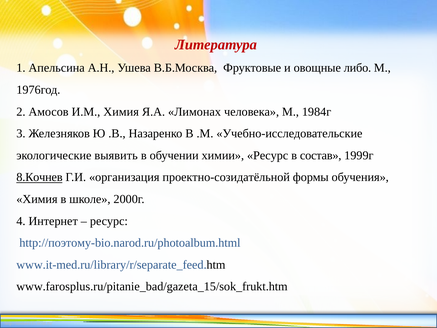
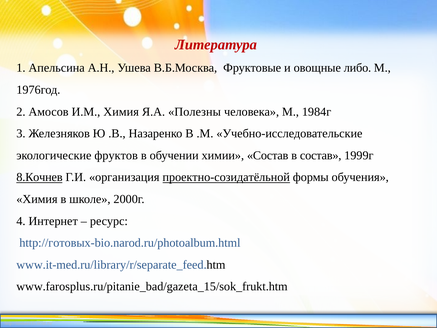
Лимонах: Лимонах -> Полезны (194, 112)
выявить: выявить -> фруктов (116, 155)
химии Ресурс: Ресурс -> Состав (268, 155)
проектно-созидатёльной underline: none -> present (226, 177)
http://поэтому-bio.narod.ru/photoalbum.html: http://поэтому-bio.narod.ru/photoalbum.html -> http://готовых-bio.narod.ru/photoalbum.html (130, 243)
